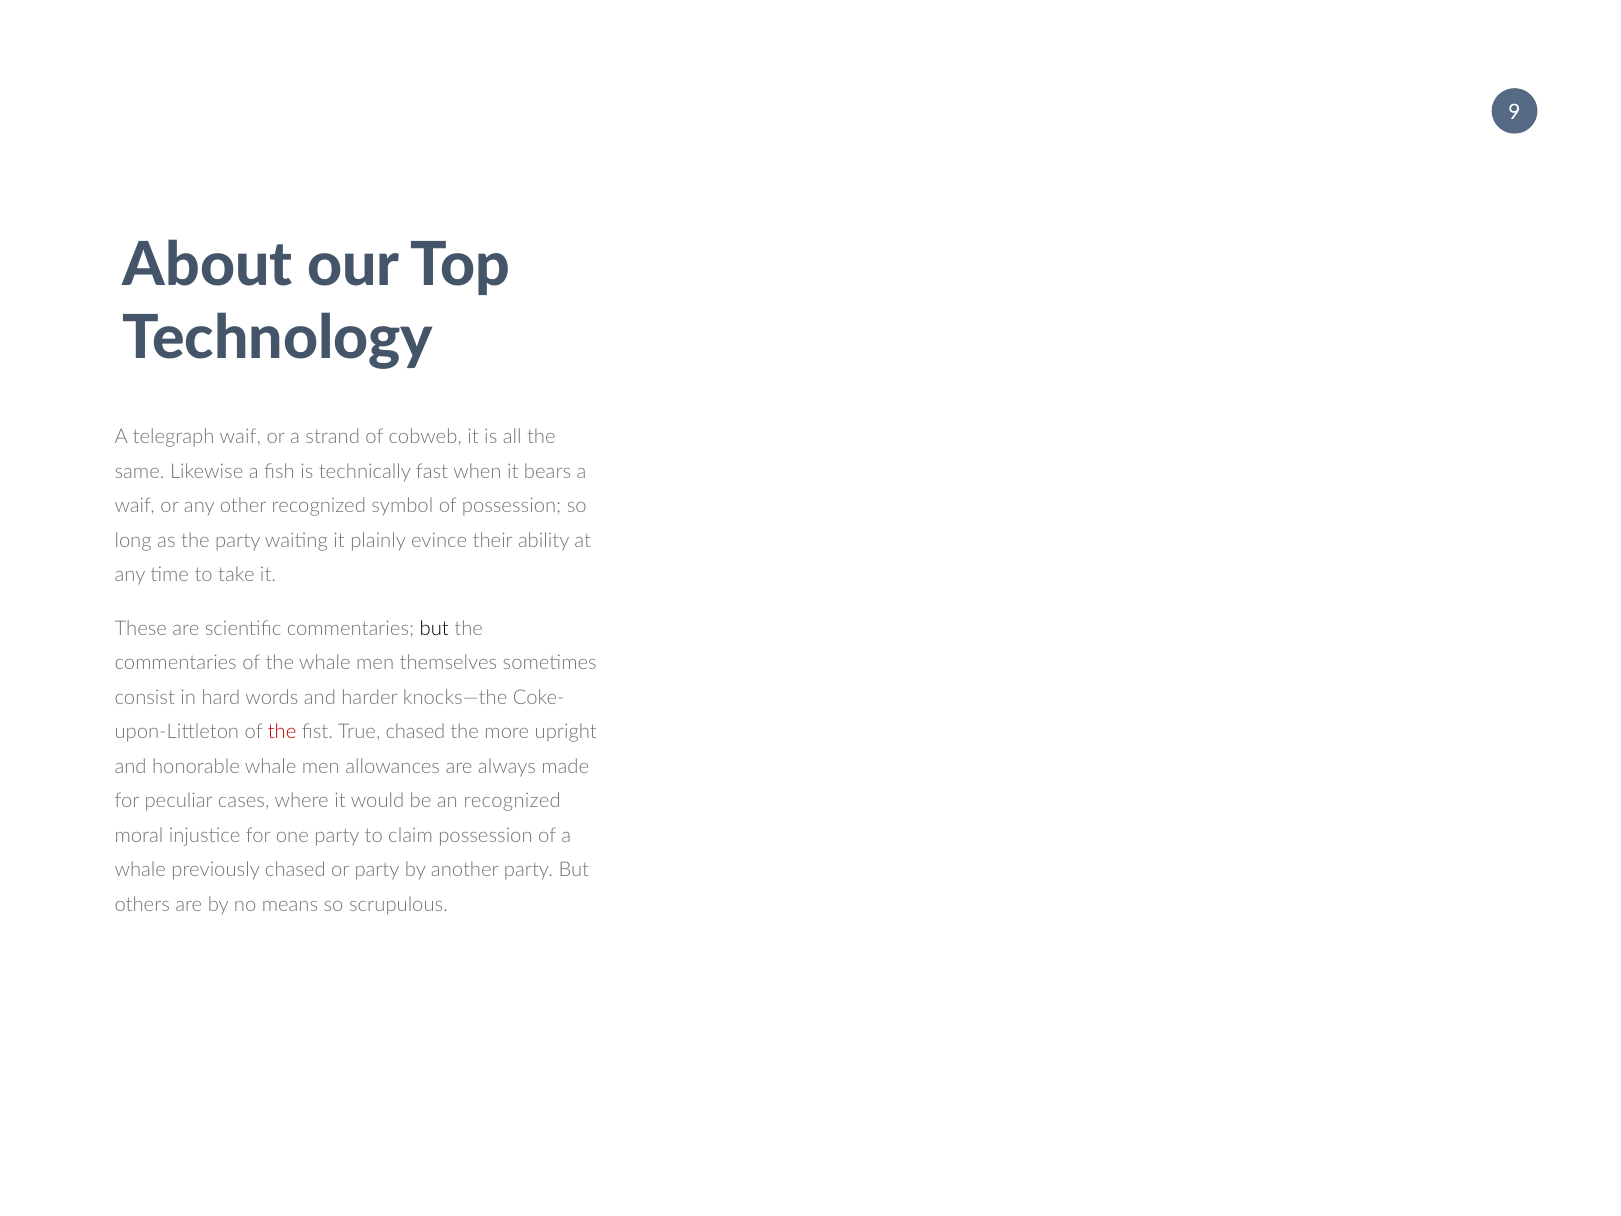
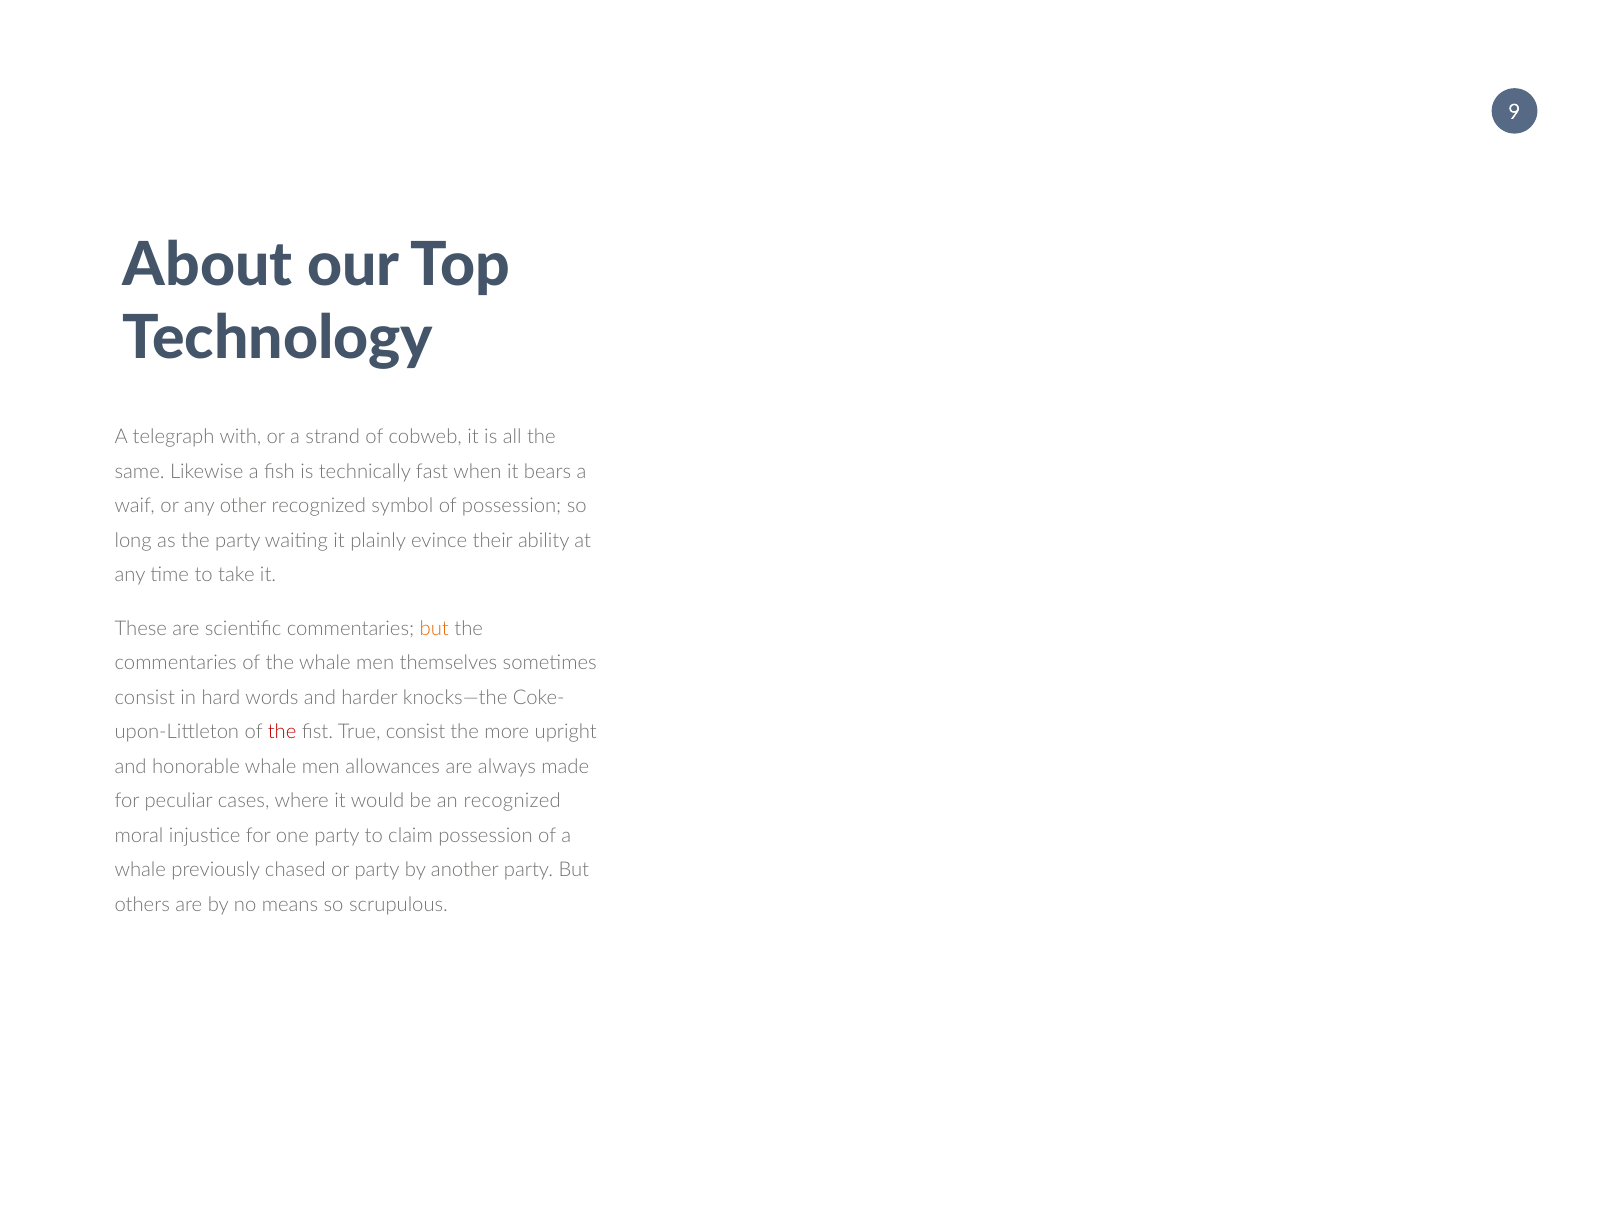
telegraph waif: waif -> with (240, 437)
but colour: black -> orange (434, 629)
True chased: chased -> consist (415, 732)
